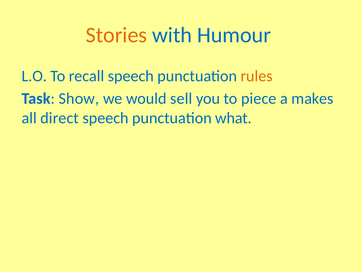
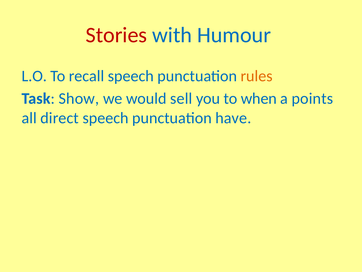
Stories colour: orange -> red (116, 35)
piece: piece -> when (259, 98)
makes: makes -> points (312, 98)
what: what -> have (233, 118)
